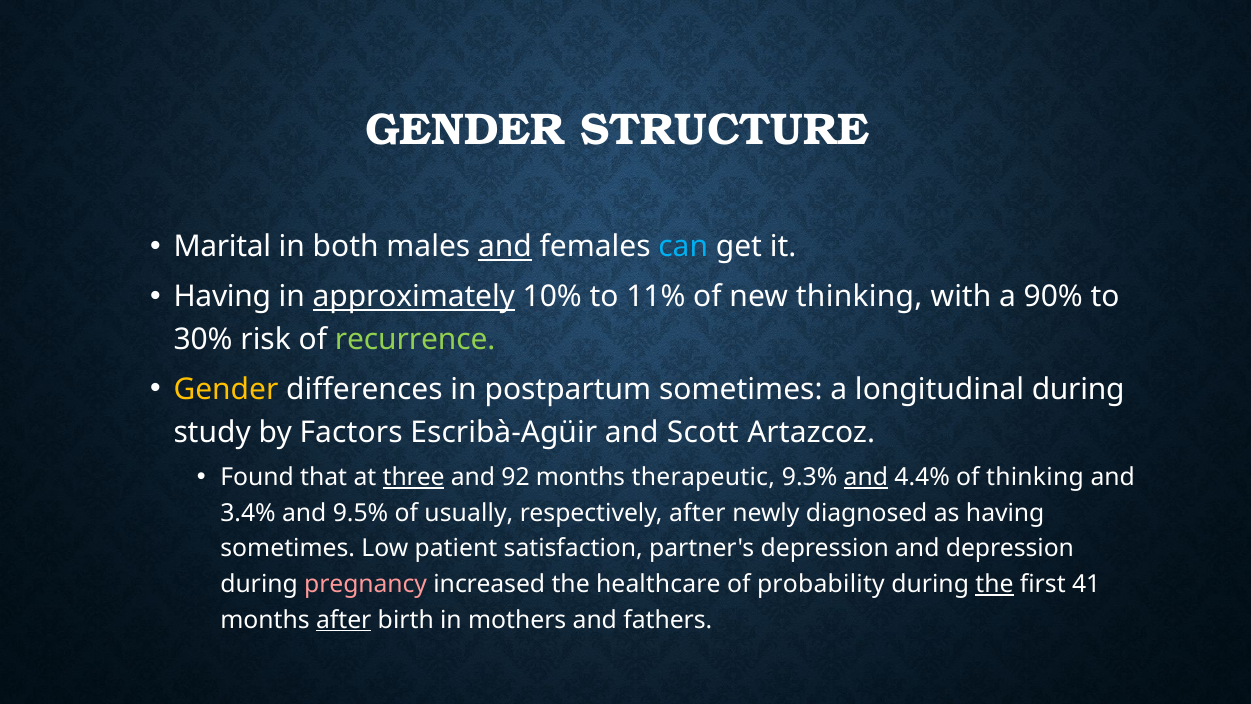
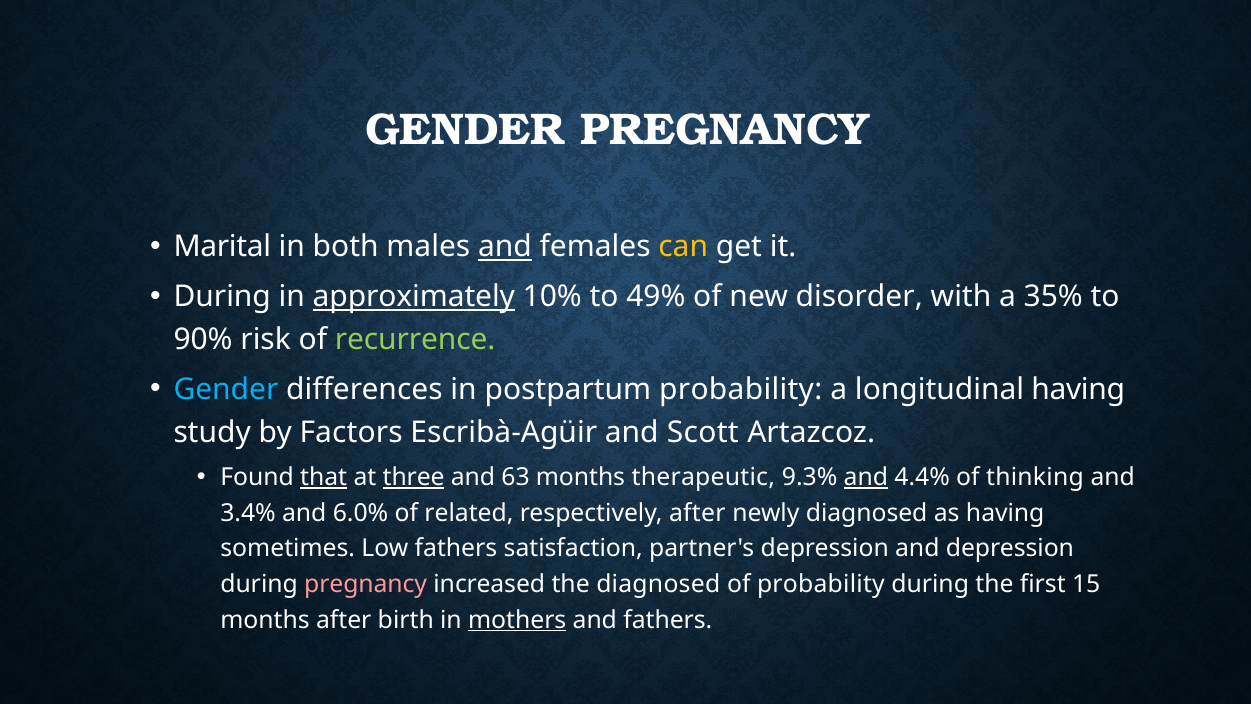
GENDER STRUCTURE: STRUCTURE -> PREGNANCY (725, 130)
can colour: light blue -> yellow (683, 247)
Having: Having -> During (222, 297)
11%: 11% -> 49% (656, 297)
new thinking: thinking -> disorder (859, 297)
90%: 90% -> 35% (1053, 297)
30%: 30% -> 90% (203, 340)
Gender colour: yellow -> light blue (226, 389)
postpartum sometimes: sometimes -> probability (741, 389)
longitudinal during: during -> having (1078, 389)
that underline: none -> present (324, 477)
92: 92 -> 63 (516, 477)
9.5%: 9.5% -> 6.0% (361, 513)
usually: usually -> related (469, 513)
Low patient: patient -> fathers (456, 548)
the healthcare: healthcare -> diagnosed (658, 584)
the underline: present -> none (994, 584)
41: 41 -> 15 (1086, 584)
after underline: present -> none (344, 620)
mothers underline: none -> present (517, 620)
